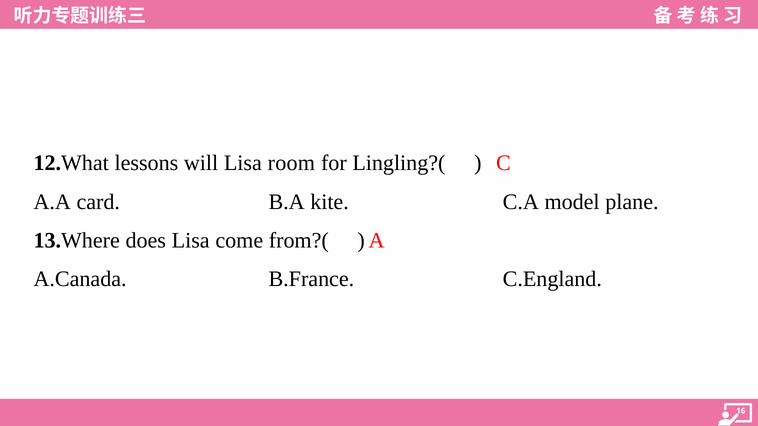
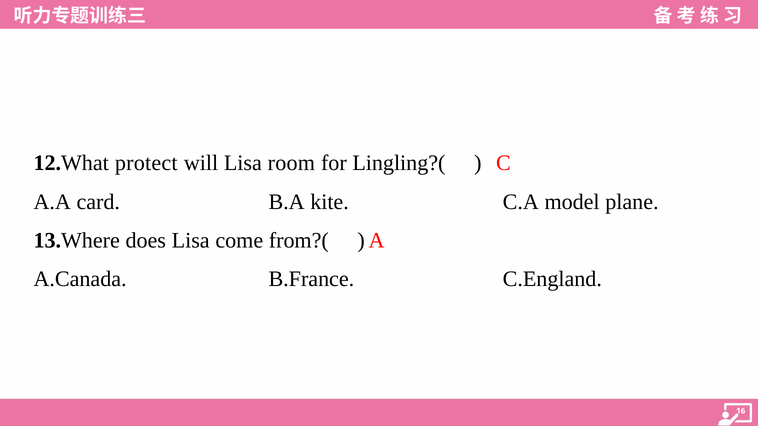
lessons: lessons -> protect (146, 163)
